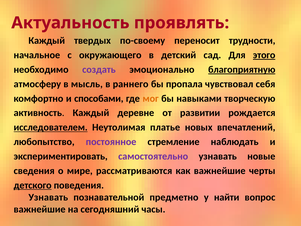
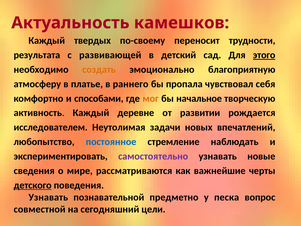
проявлять: проявлять -> камешков (182, 23)
начальное: начальное -> результата (37, 55)
окружающего: окружающего -> развивающей (110, 55)
создать colour: purple -> orange (99, 69)
благоприятную underline: present -> none (242, 69)
мысль: мысль -> платье (87, 84)
навыками: навыками -> начальное (199, 98)
исследователем underline: present -> none (51, 127)
платье: платье -> задачи (165, 127)
постоянное colour: purple -> blue (111, 142)
найти: найти -> песка (227, 197)
важнейшие: важнейшие -> совместной (40, 209)
часы: часы -> цели (153, 209)
